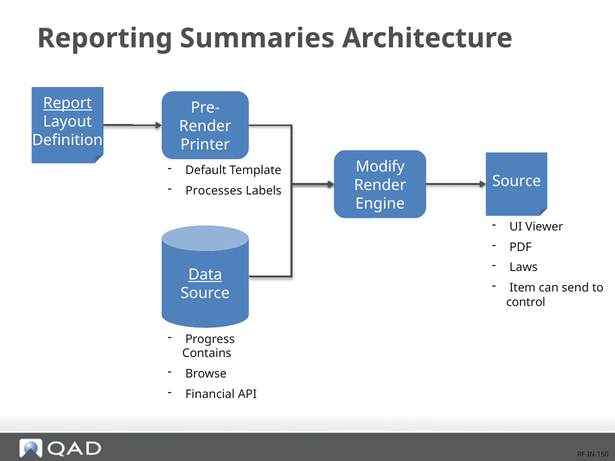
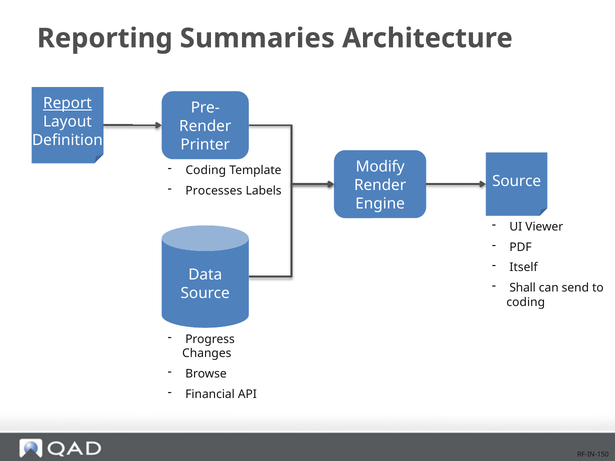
Default: Default -> Coding (206, 171)
Laws: Laws -> Itself (524, 268)
Data underline: present -> none (205, 275)
Item: Item -> Shall (523, 288)
control: control -> coding (526, 302)
Contains: Contains -> Changes (207, 354)
